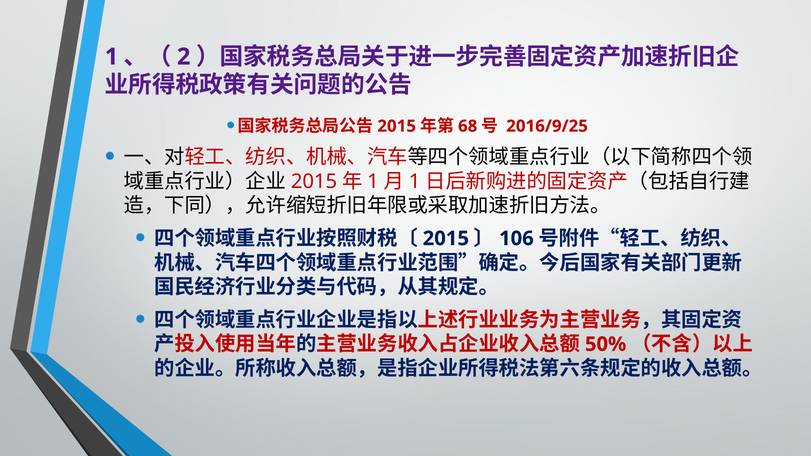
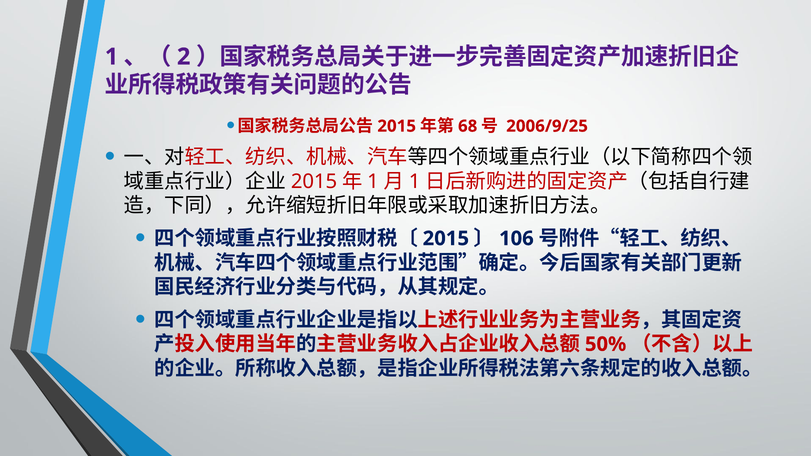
2016/9/25: 2016/9/25 -> 2006/9/25 (547, 126)
